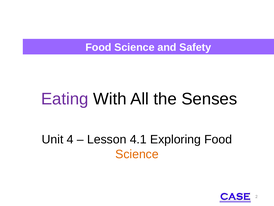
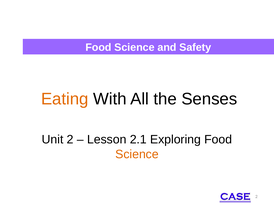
Eating colour: purple -> orange (65, 99)
Unit 4: 4 -> 2 (70, 139)
4.1: 4.1 -> 2.1 (138, 139)
